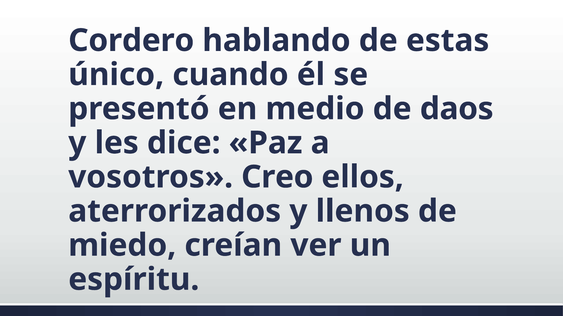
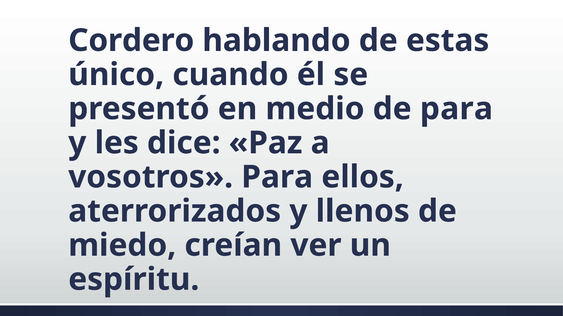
de daos: daos -> para (456, 109)
vosotros Creo: Creo -> Para (277, 177)
